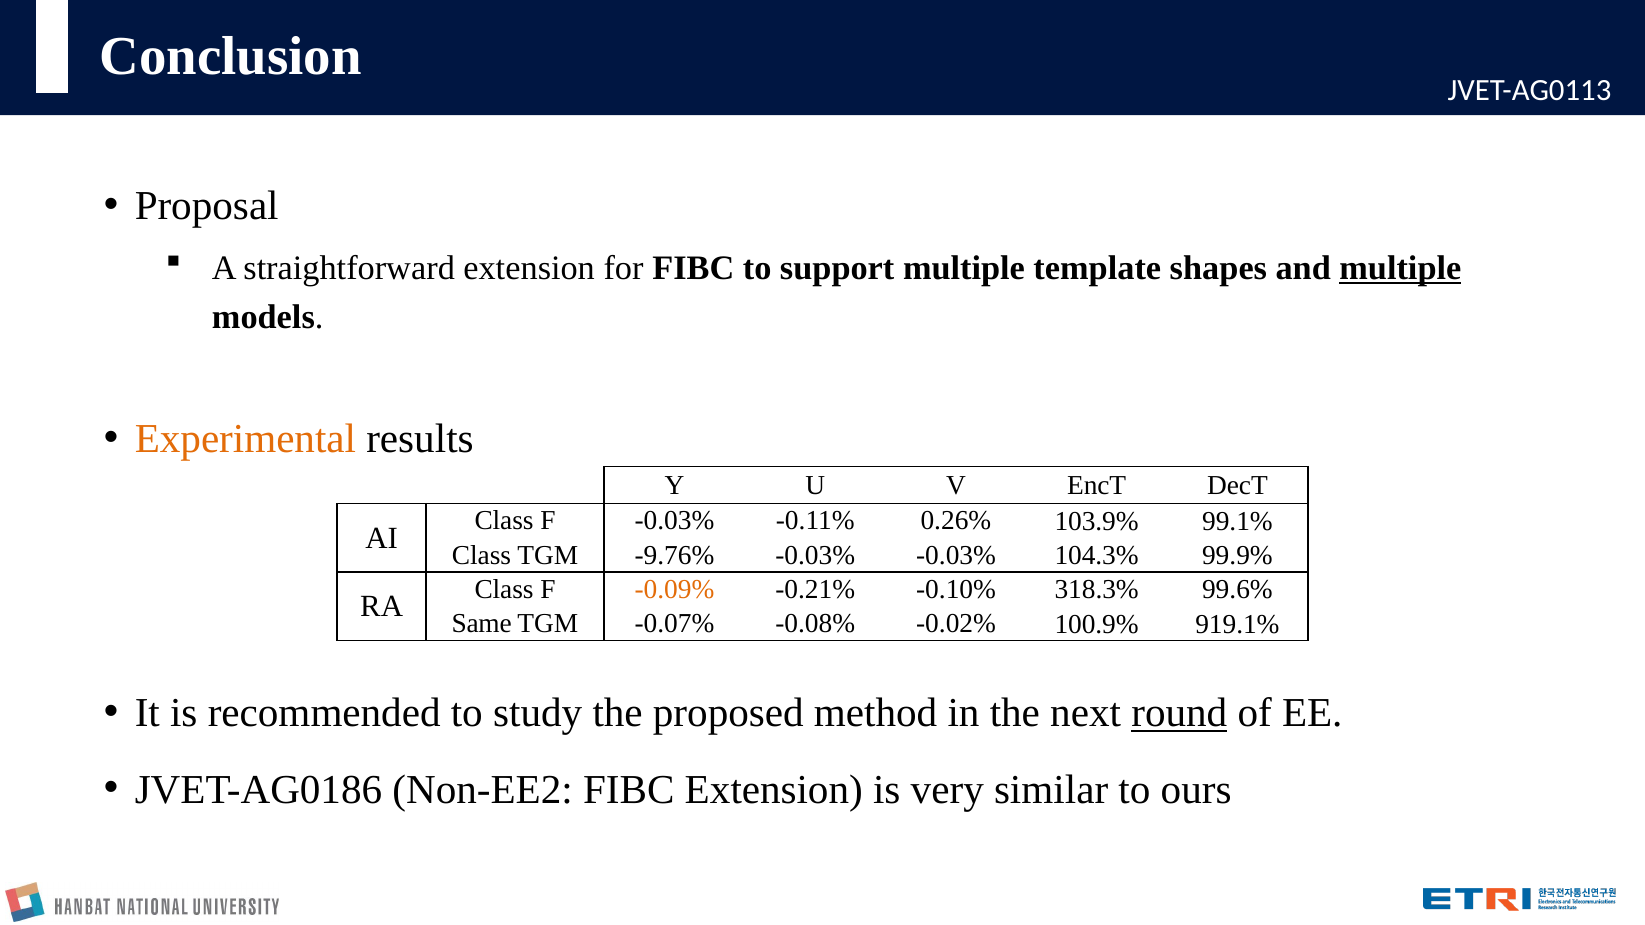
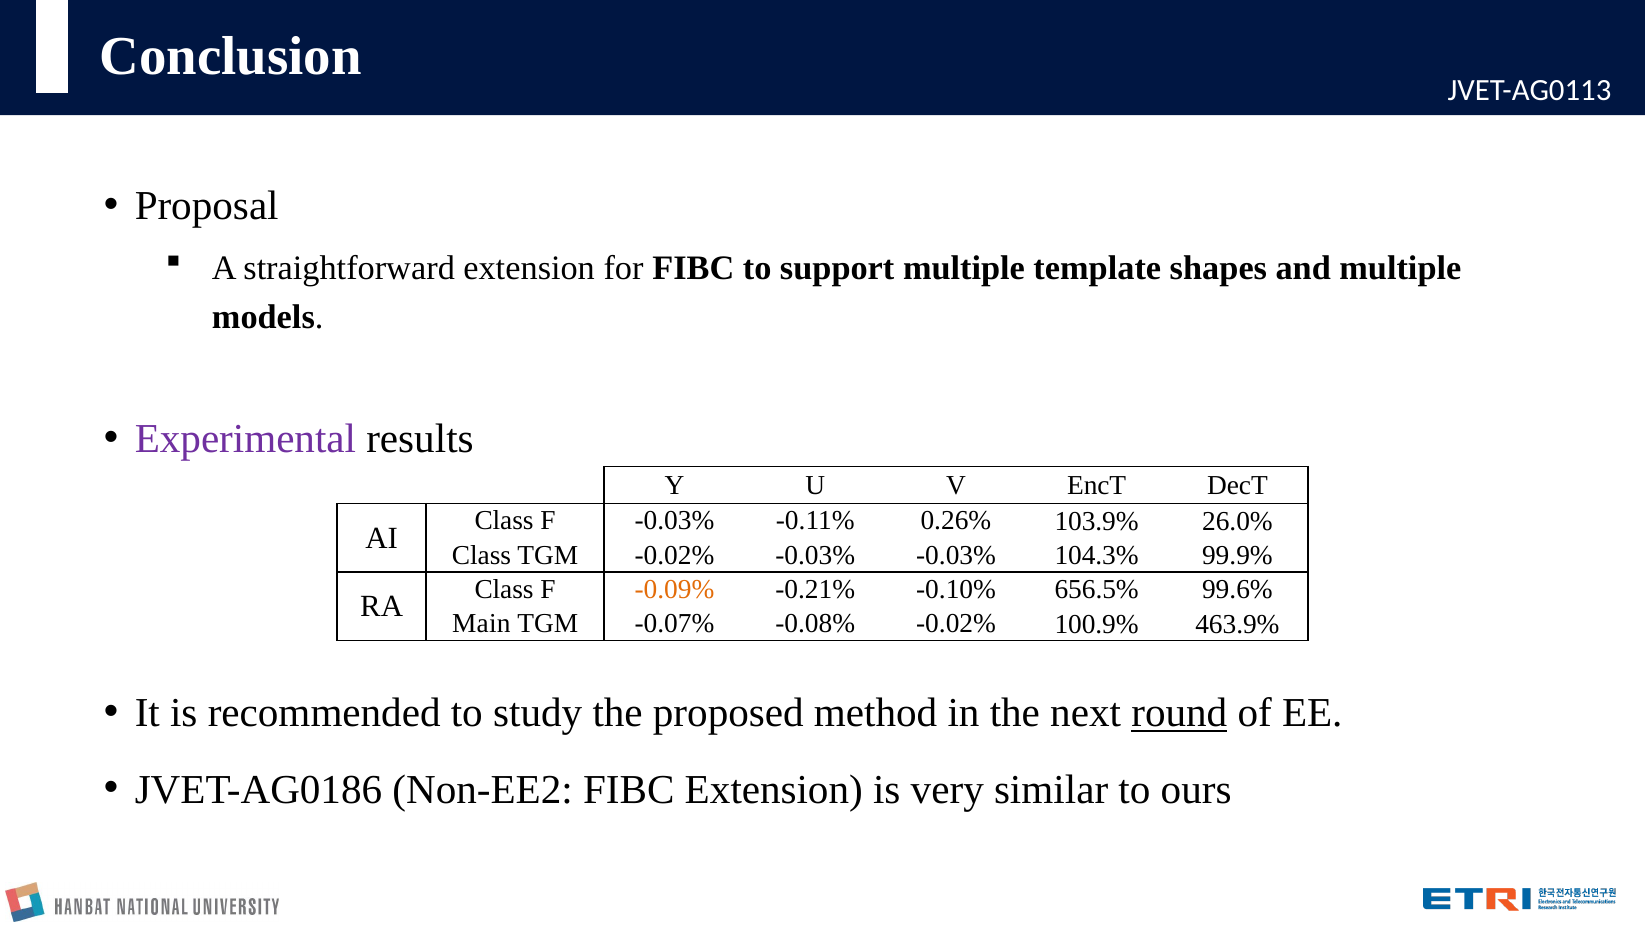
multiple underline: present -> none (1400, 268)
Experimental colour: orange -> purple (245, 439)
99.1%: 99.1% -> 26.0% (1237, 522)
TGM -9.76%: -9.76% -> -0.02% (675, 555)
318.3%: 318.3% -> 656.5% (1097, 590)
Same: Same -> Main (481, 624)
919.1%: 919.1% -> 463.9% (1237, 624)
